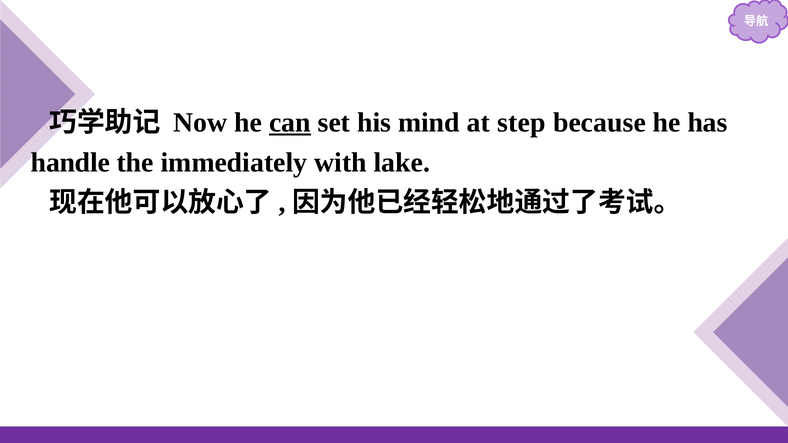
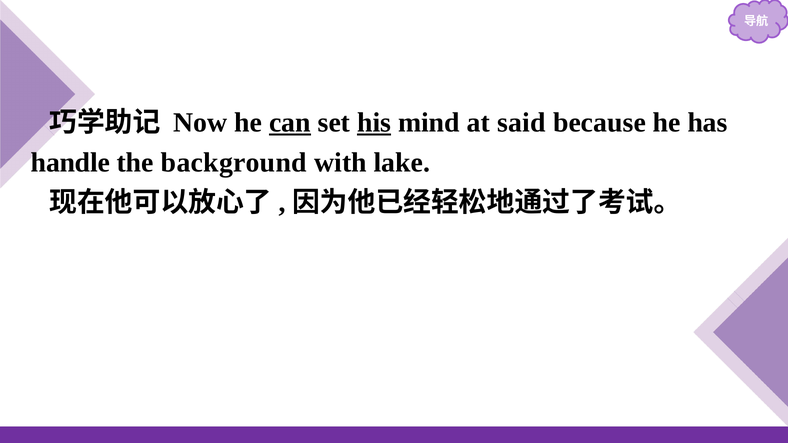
his underline: none -> present (374, 123)
step: step -> said (521, 123)
immediately: immediately -> background (234, 163)
